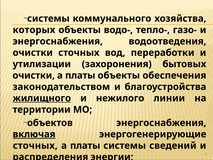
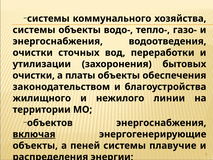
которых: которых -> системы (34, 30)
жилищного underline: present -> none (42, 98)
сточных: сточных -> объекты (35, 145)
платы: платы -> пеней (85, 145)
сведений: сведений -> плавучие (173, 145)
